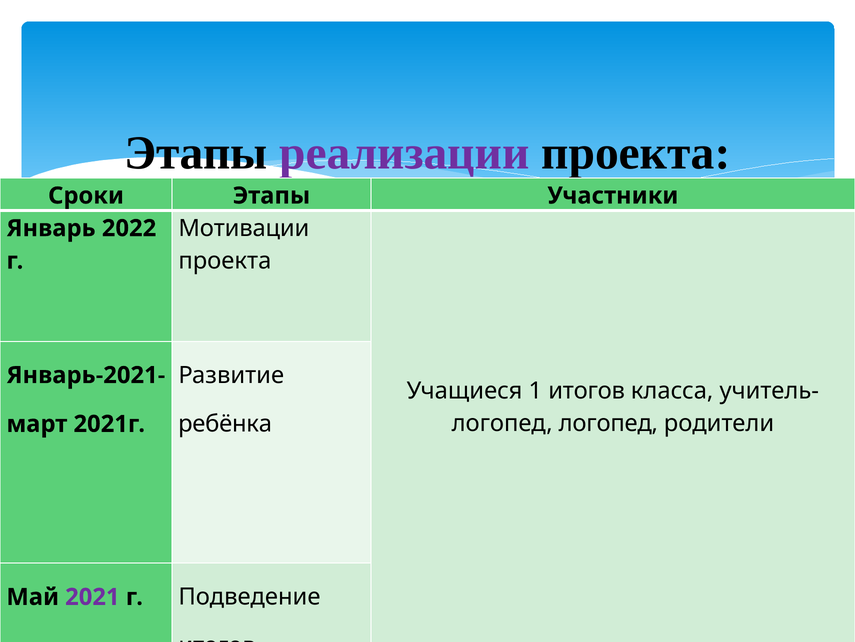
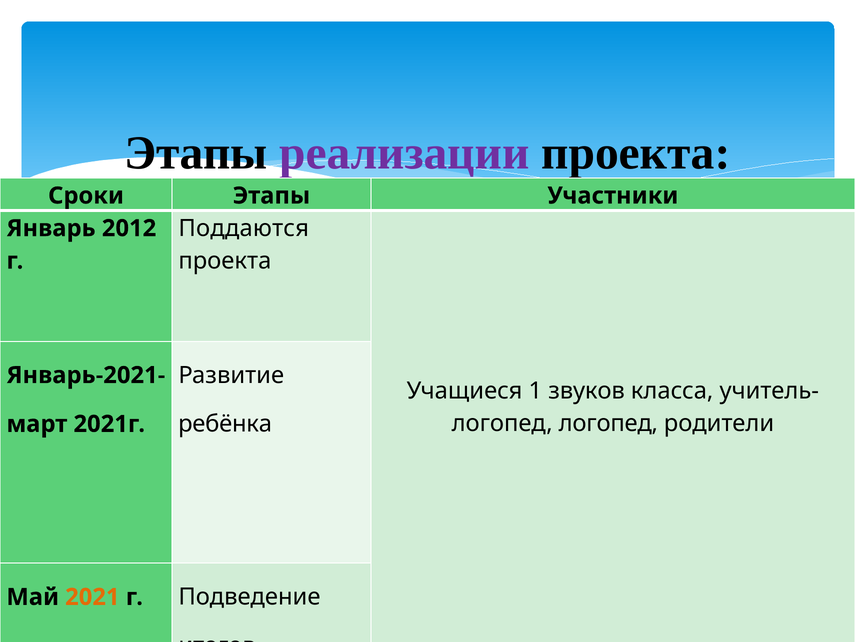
Мотивации: Мотивации -> Поддаются (244, 228)
2022: 2022 -> 2012 (129, 228)
1 итогов: итогов -> звуков (587, 390)
2021 colour: purple -> orange (92, 596)
